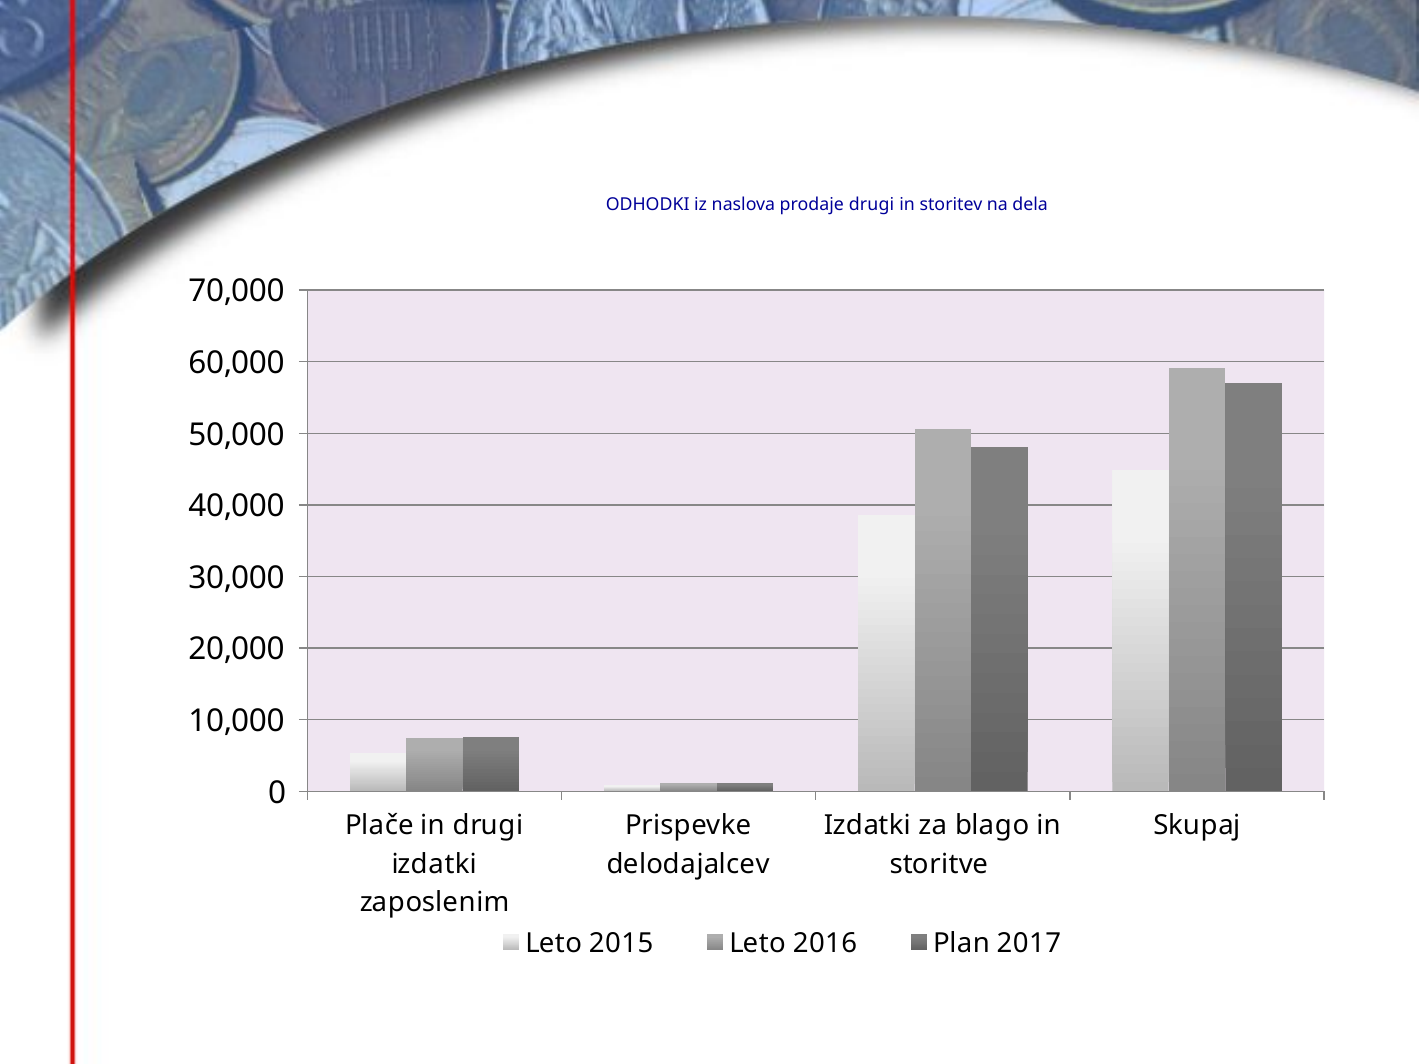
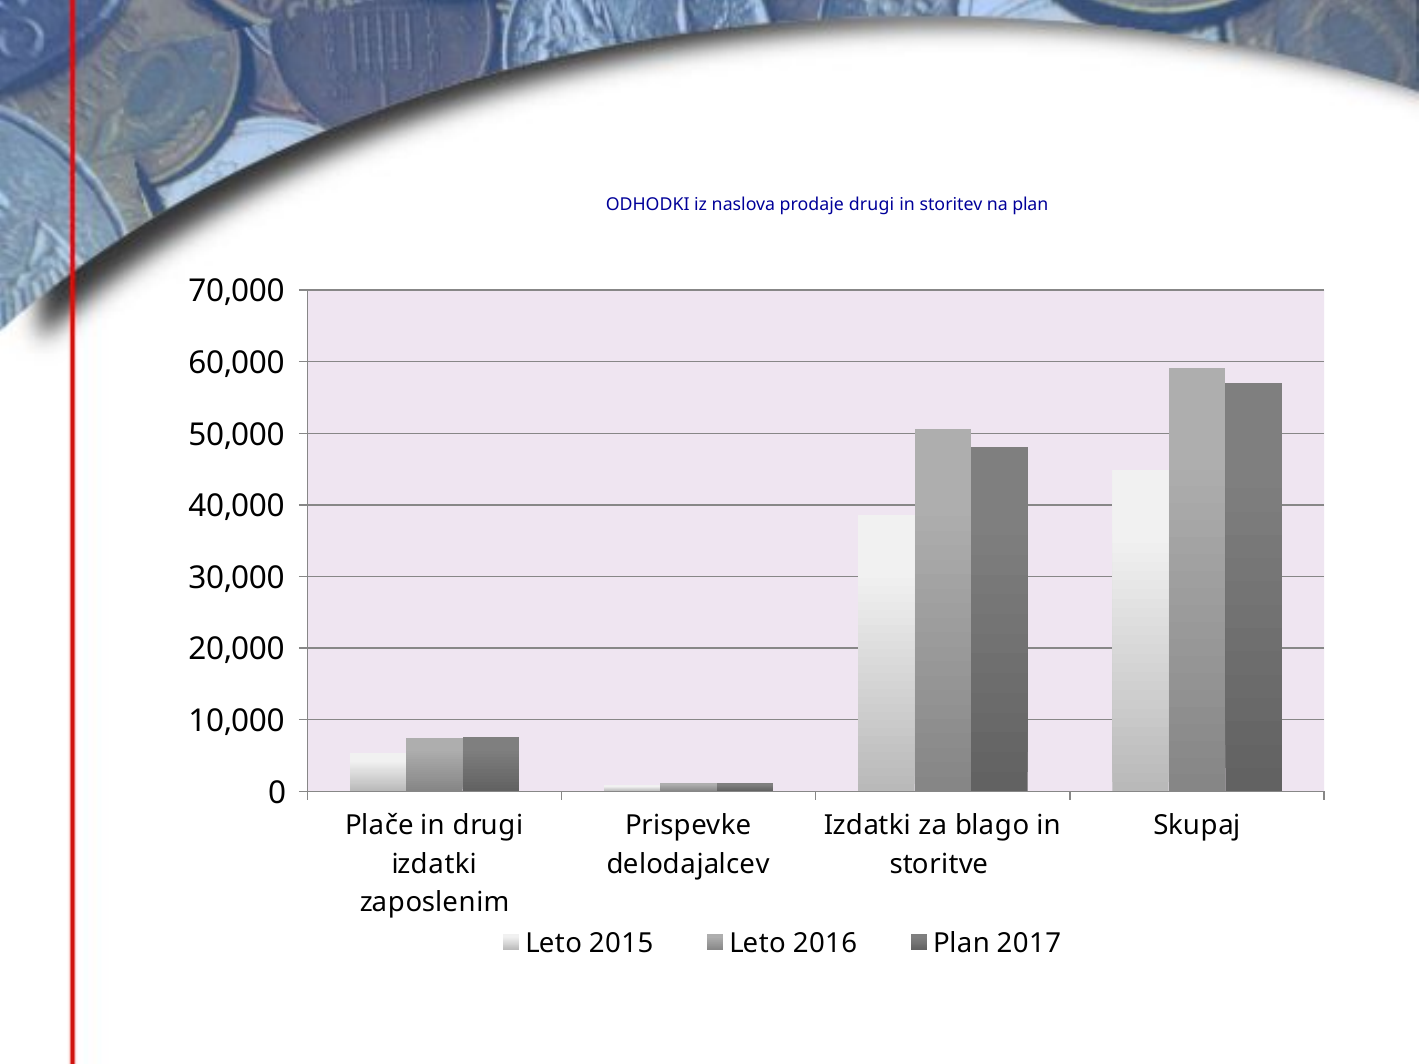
na dela: dela -> plan (1030, 205)
